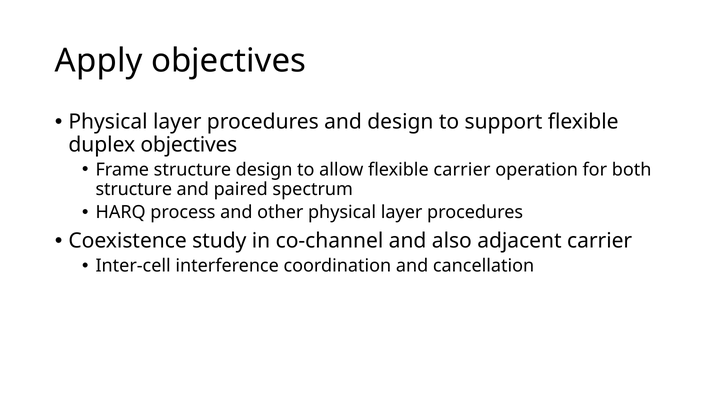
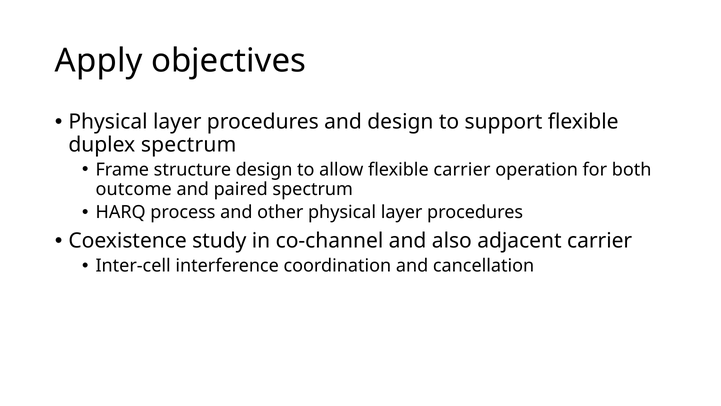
duplex objectives: objectives -> spectrum (189, 145)
structure: structure -> outcome (134, 189)
